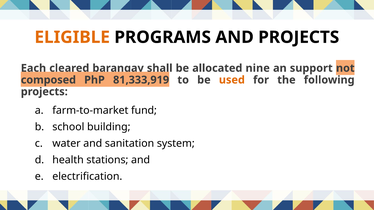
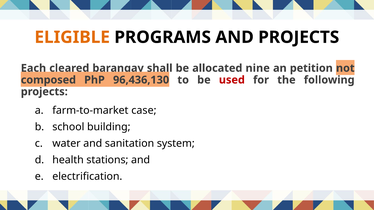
support: support -> petition (311, 68)
81,333,919: 81,333,919 -> 96,436,130 (141, 80)
used colour: orange -> red (232, 80)
fund: fund -> case (144, 111)
